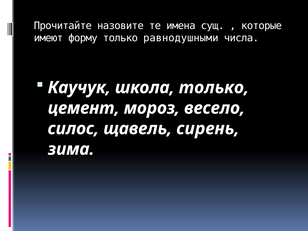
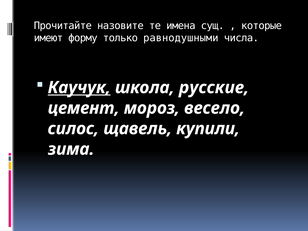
Каучук underline: none -> present (79, 88)
школа только: только -> русские (214, 88)
сирень: сирень -> купили (208, 129)
